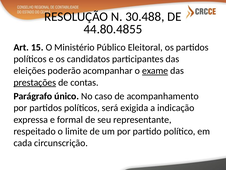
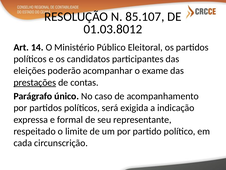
30.488: 30.488 -> 85.107 (145, 17)
44.80.4855: 44.80.4855 -> 01.03.8012 (113, 29)
15: 15 -> 14 (37, 47)
exame underline: present -> none (155, 71)
